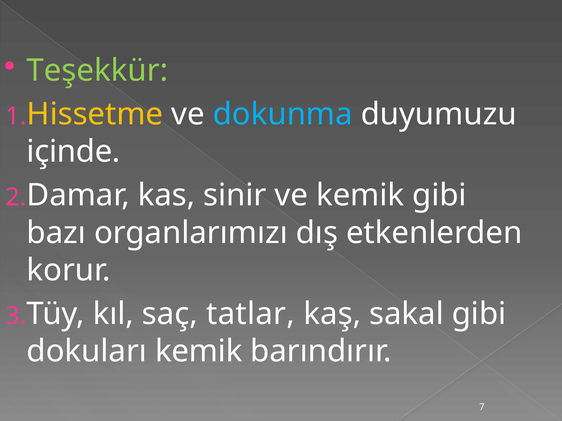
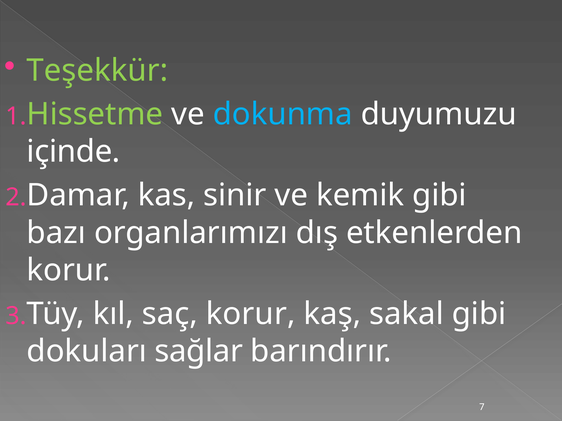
Hissetme colour: yellow -> light green (95, 114)
saç tatlar: tatlar -> korur (251, 314)
dokuları kemik: kemik -> sağlar (199, 352)
